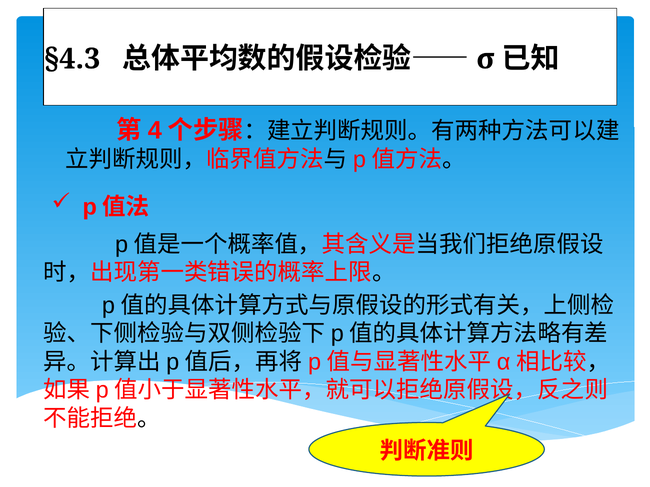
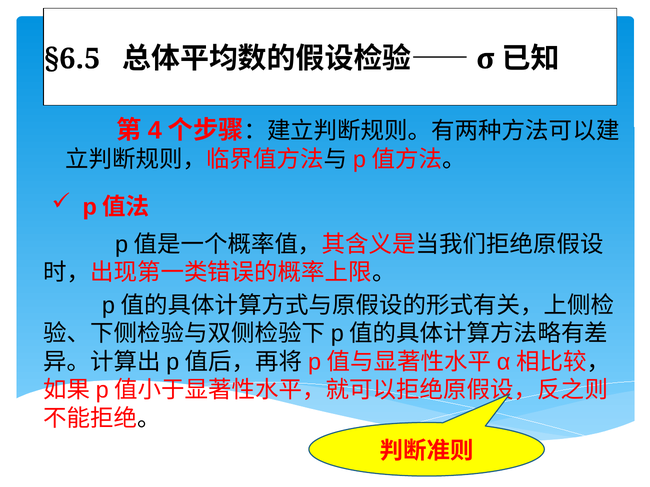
§4.3: §4.3 -> §6.5 (72, 59)
